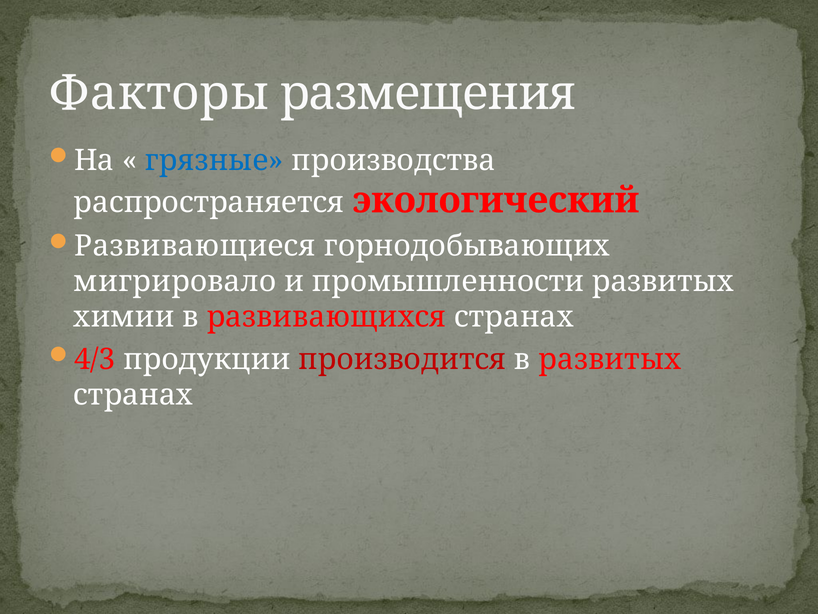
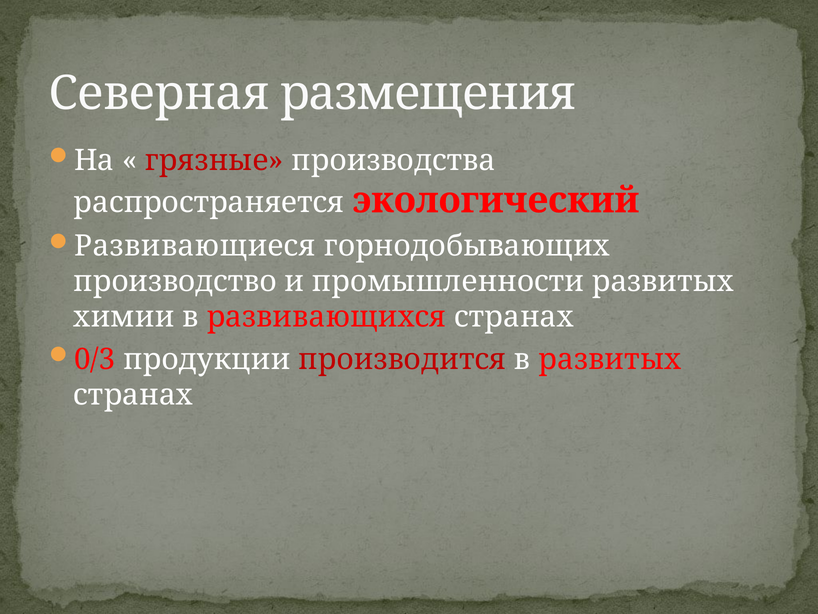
Факторы: Факторы -> Северная (159, 93)
грязные colour: blue -> red (214, 160)
мигрировало: мигрировало -> производство (175, 281)
4/3: 4/3 -> 0/3 (95, 359)
